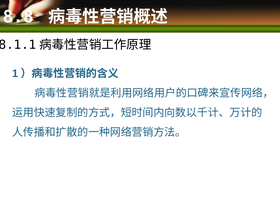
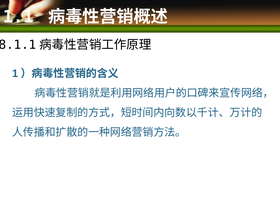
8.8: 8.8 -> 1.1 (18, 17)
